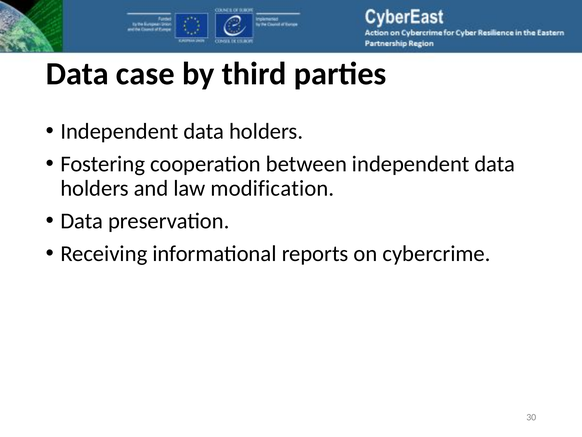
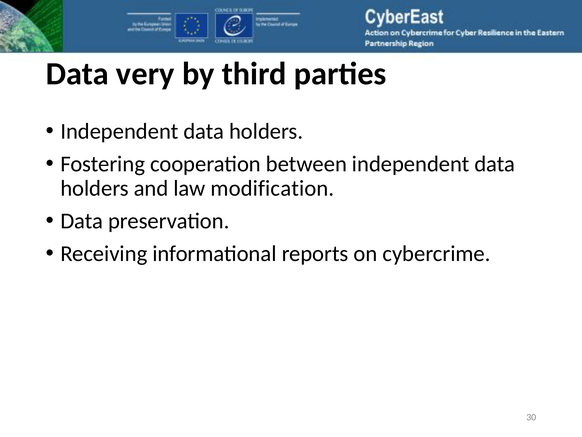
case: case -> very (145, 74)
